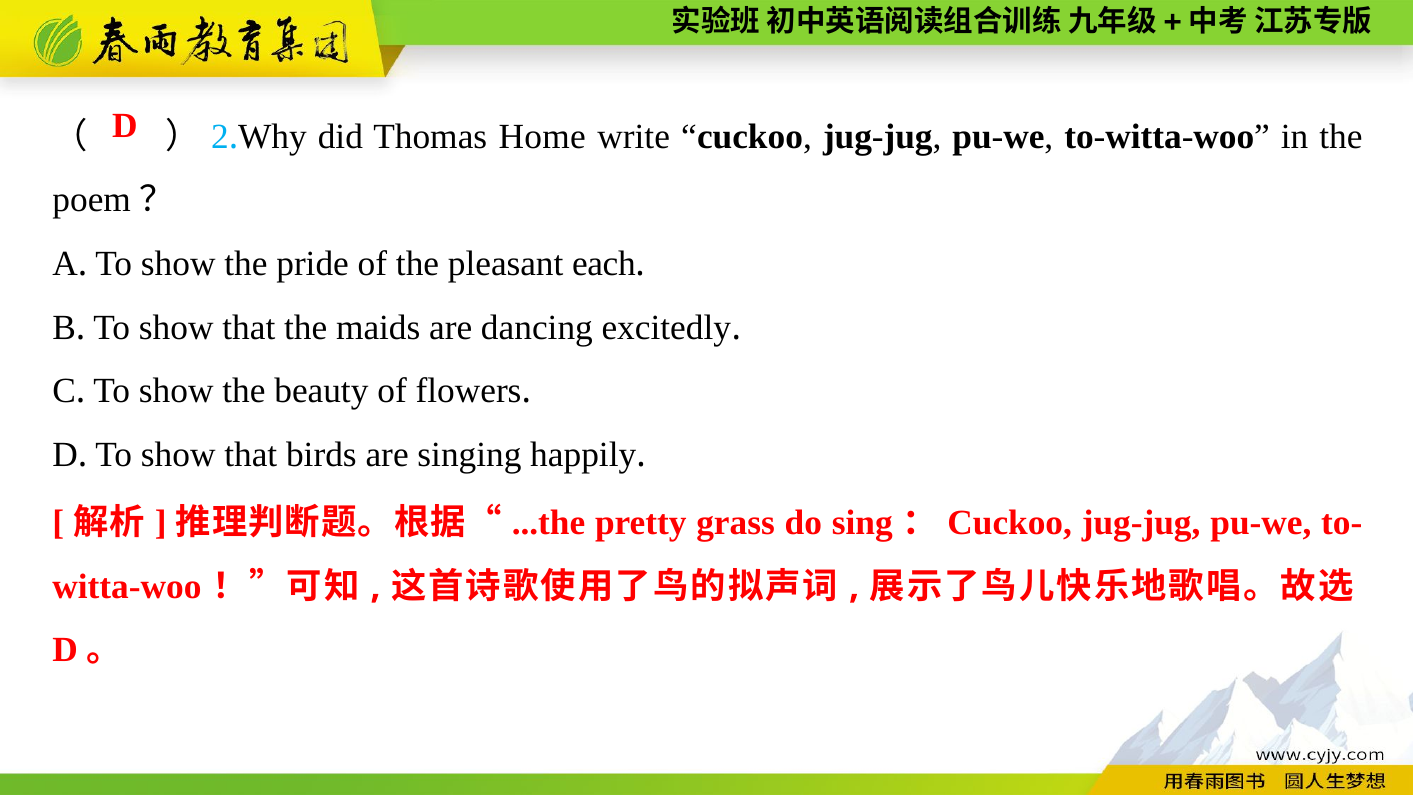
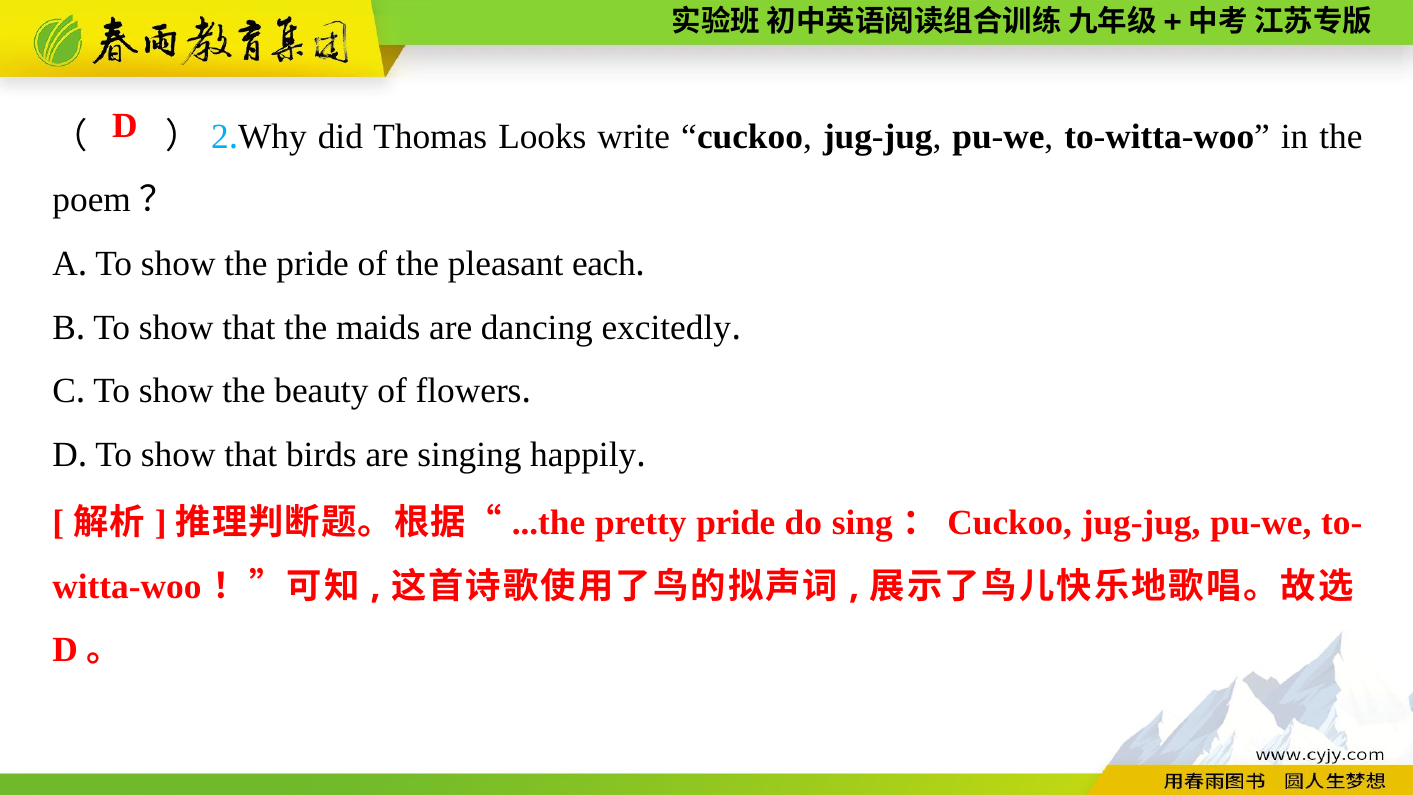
Home: Home -> Looks (542, 137)
pretty grass: grass -> pride (736, 523)
